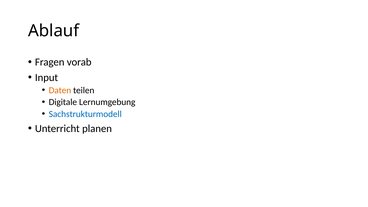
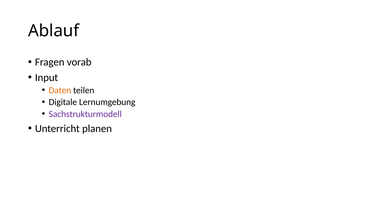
Sachstrukturmodell colour: blue -> purple (85, 114)
